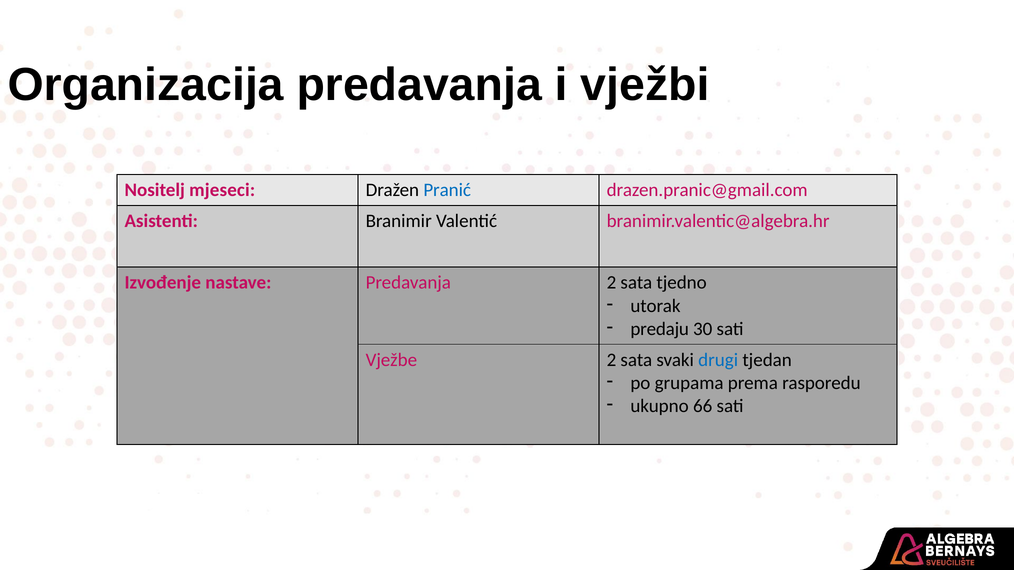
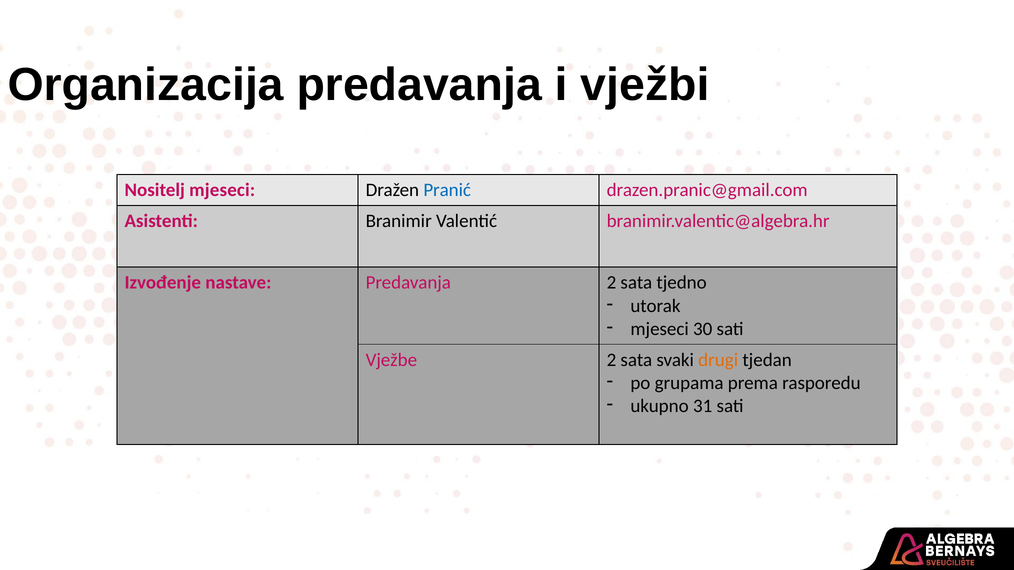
predaju: predaju -> mjeseci (660, 329)
drugi colour: blue -> orange (718, 360)
66: 66 -> 31 (703, 406)
